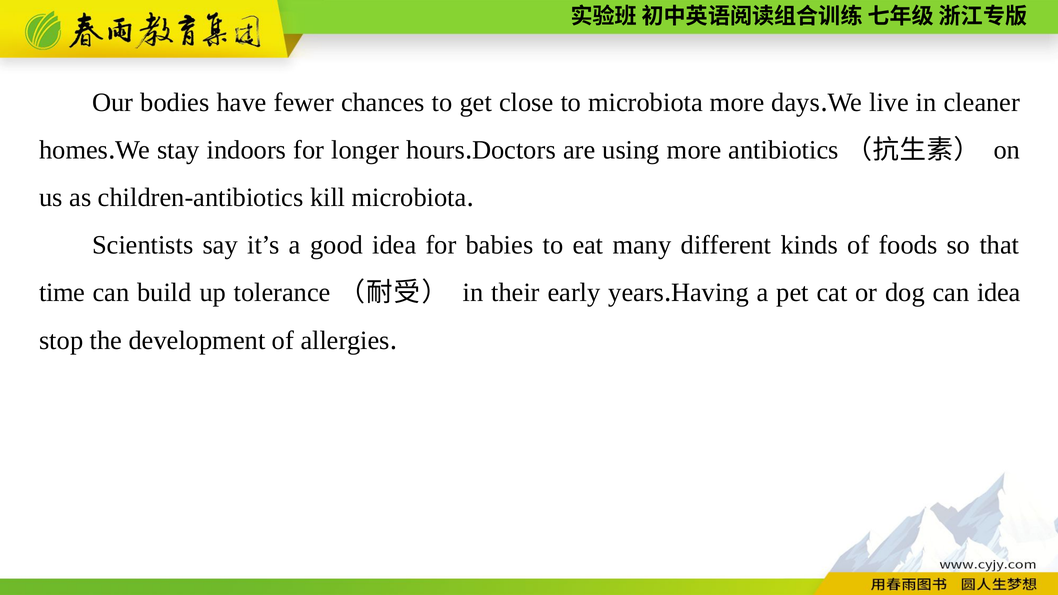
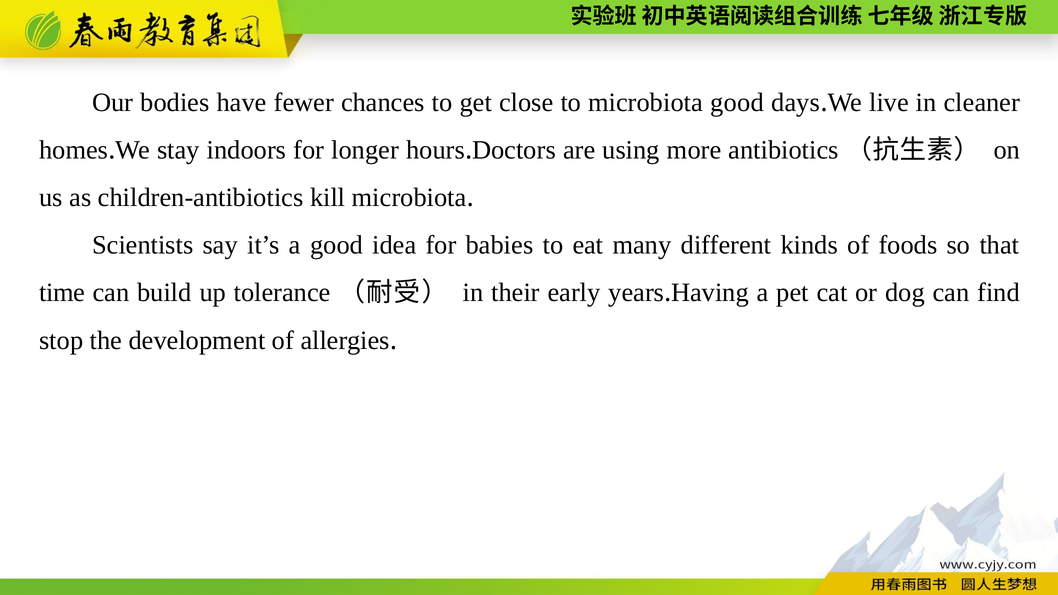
microbiota more: more -> good (737, 102)
can idea: idea -> find (999, 293)
